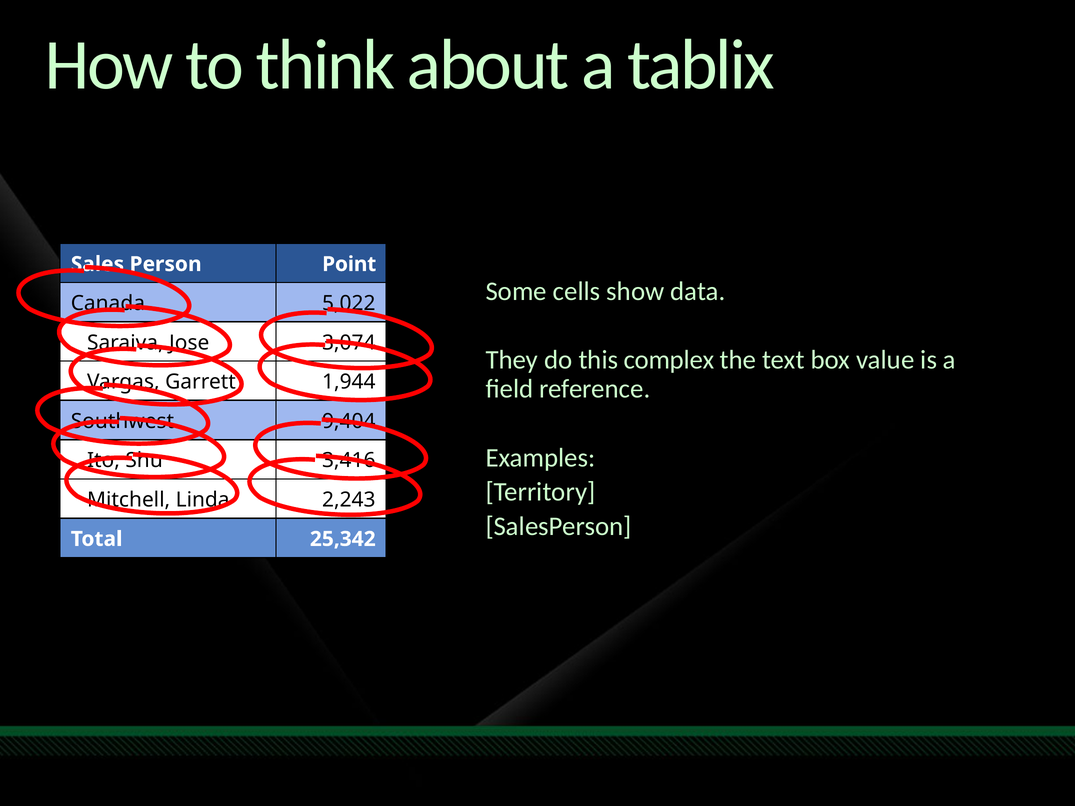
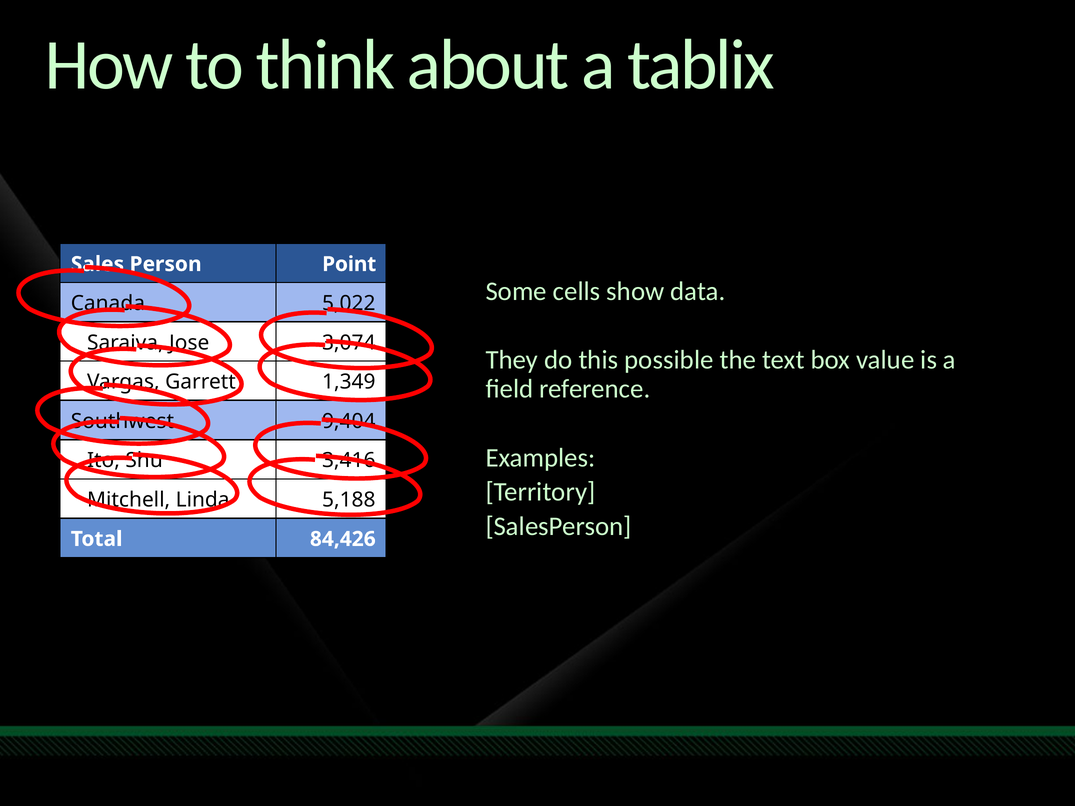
complex: complex -> possible (669, 360)
1,944: 1,944 -> 1,349 (349, 382)
2,243: 2,243 -> 5,188 (349, 500)
25,342: 25,342 -> 84,426 (343, 539)
